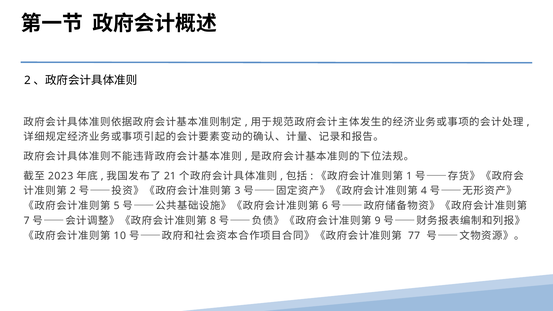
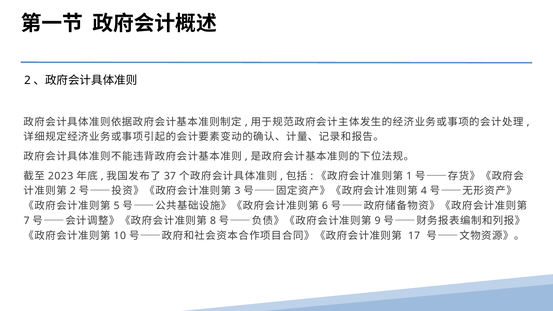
21: 21 -> 37 (170, 176)
77: 77 -> 17 (414, 236)
